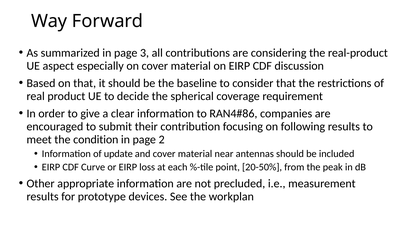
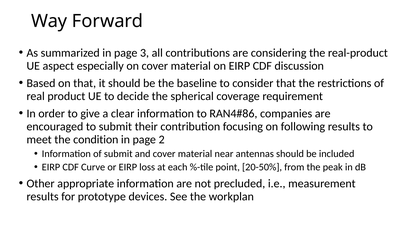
of update: update -> submit (118, 154)
